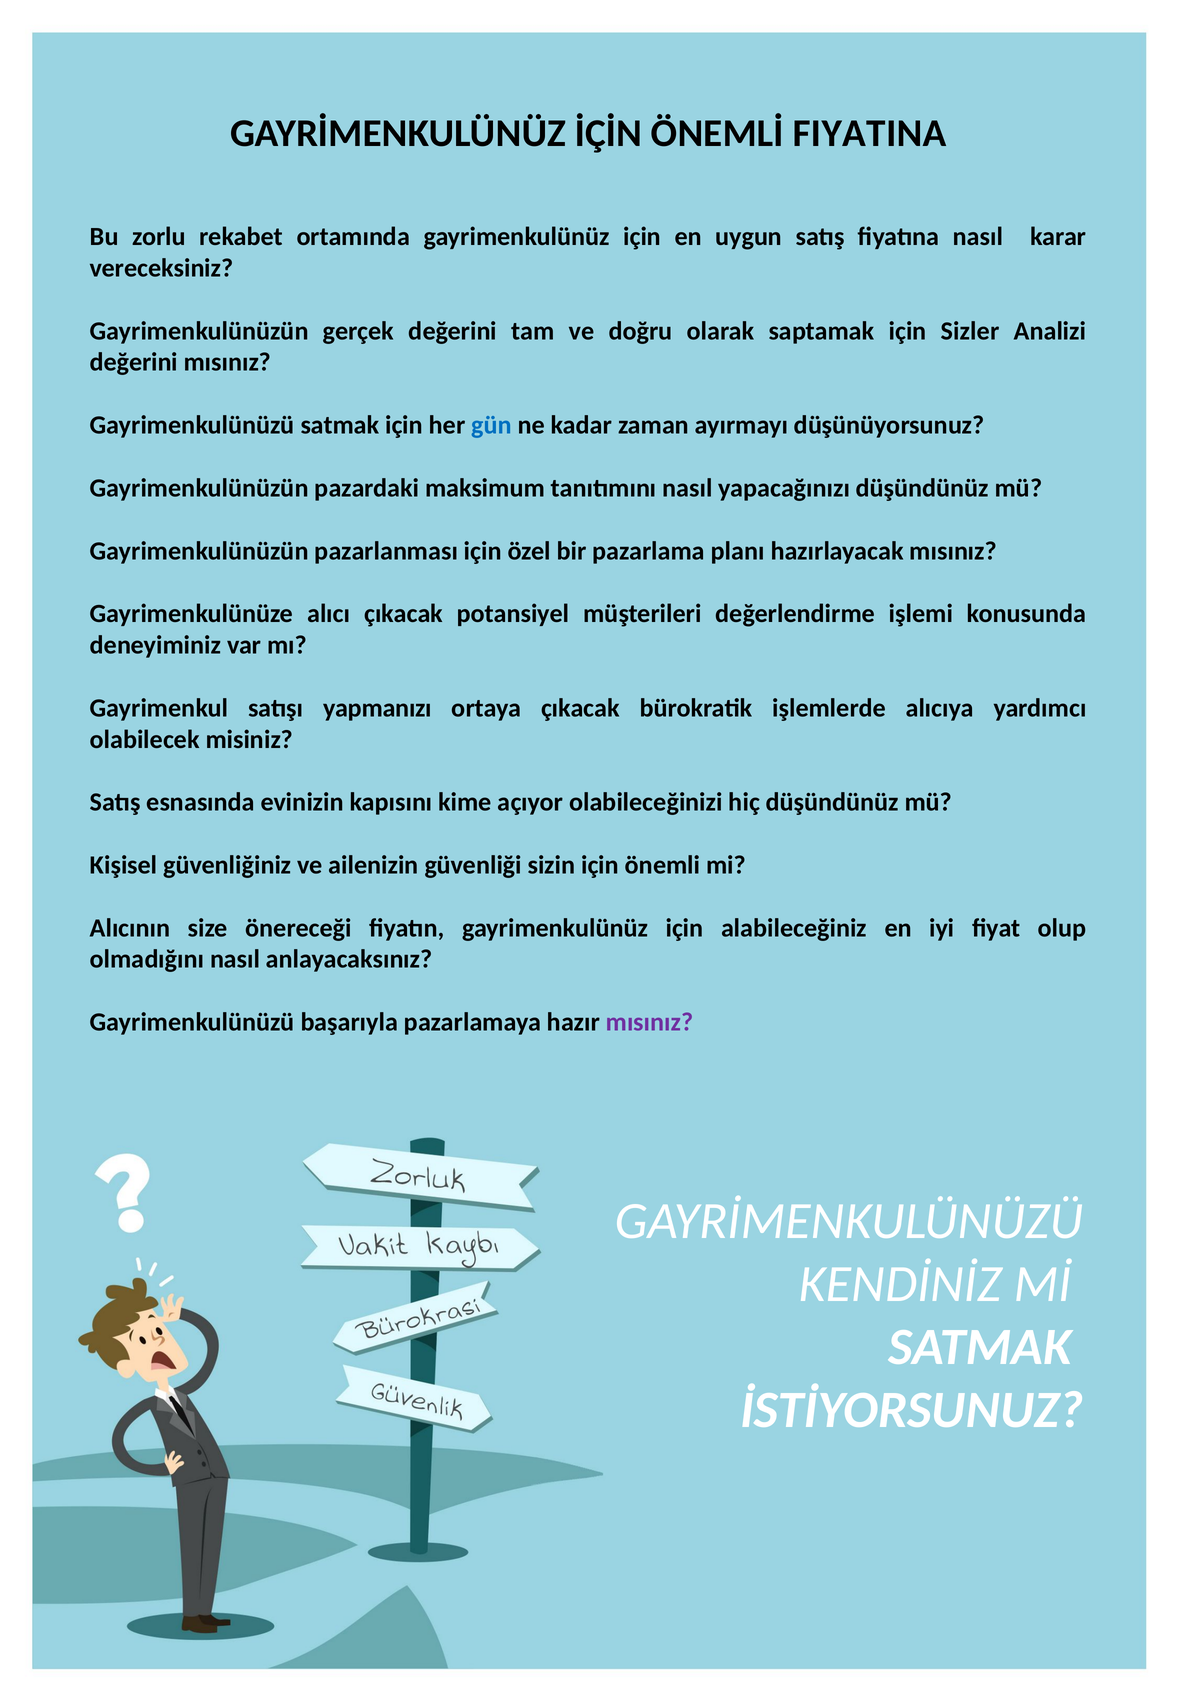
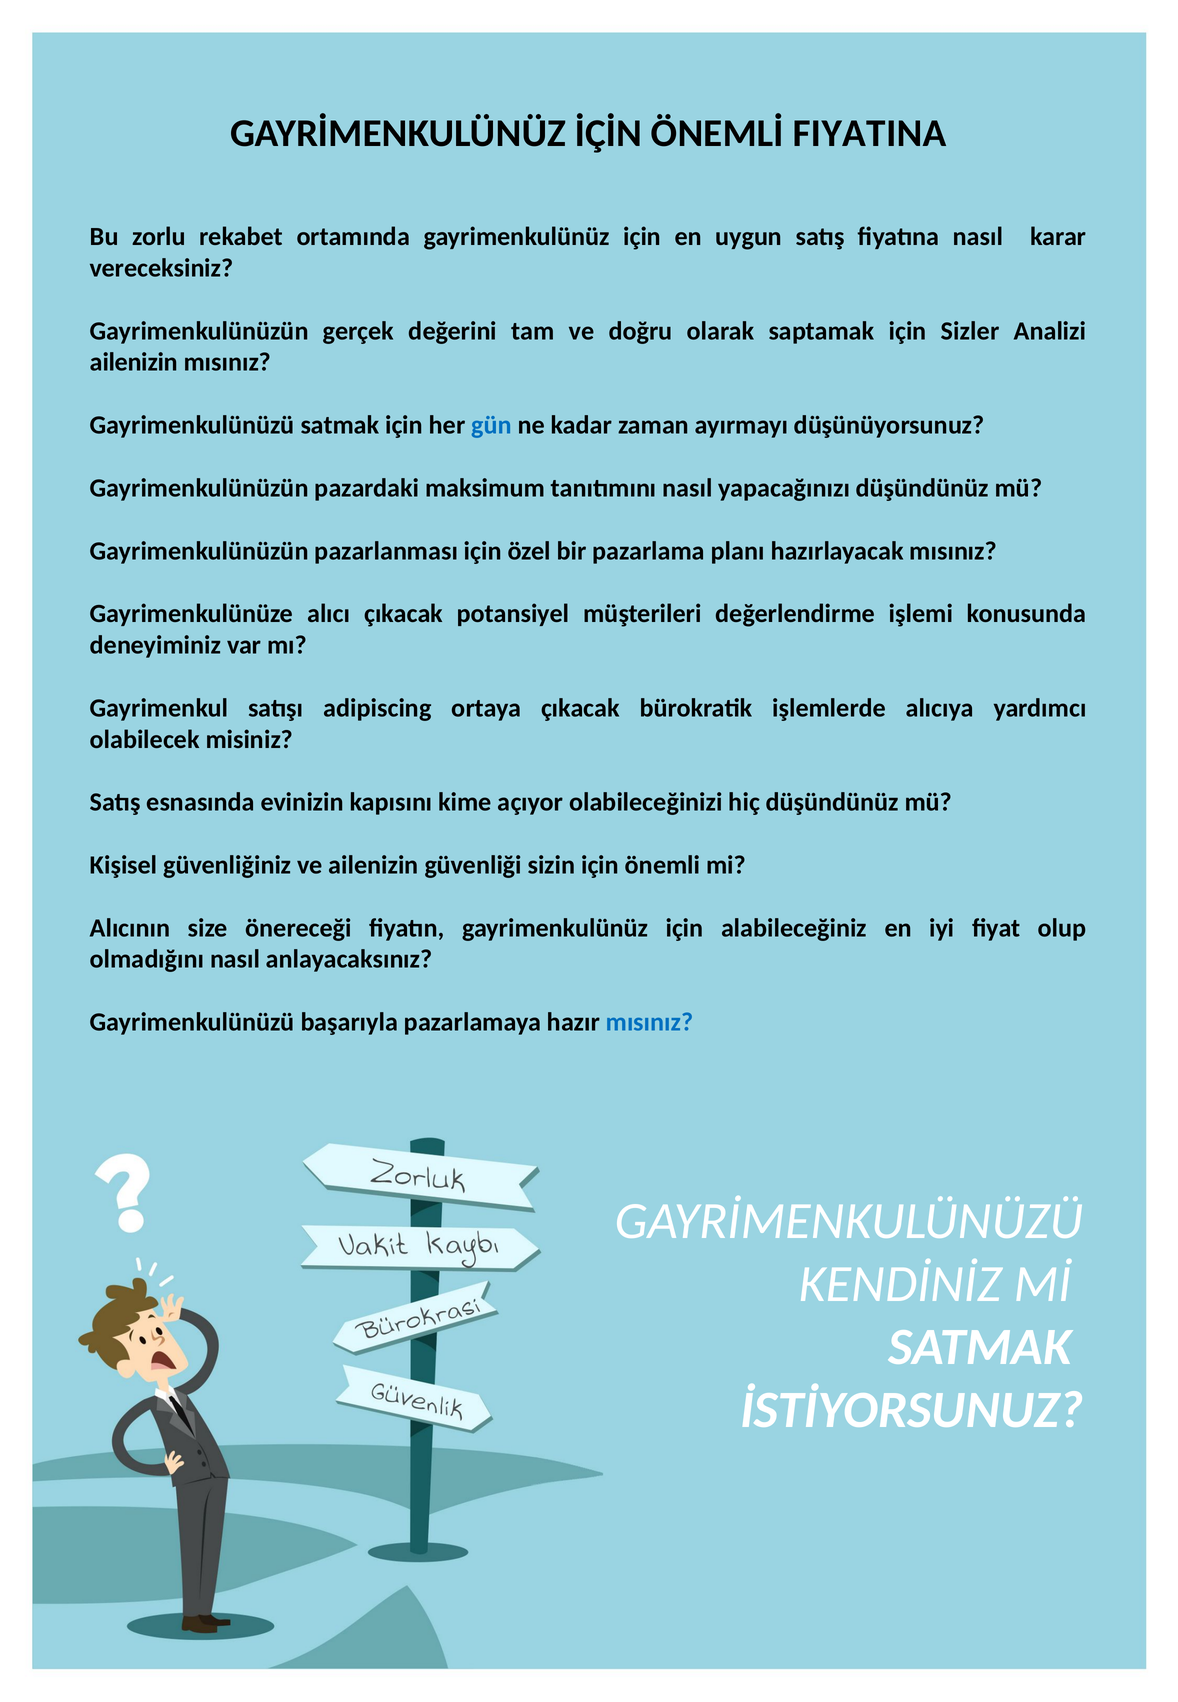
değerini: değerini -> ailenizin (134, 362)
yapmanızı: yapmanızı -> adipiscing (377, 708)
mısınız colour: purple -> blue (649, 1022)
